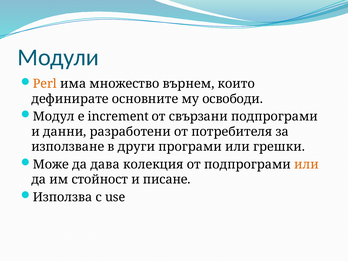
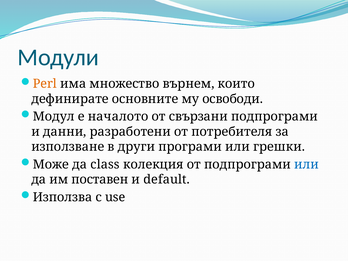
increment: increment -> началото (118, 117)
дава: дава -> class (105, 164)
или colour: orange -> blue (307, 164)
стойност: стойност -> поставен (100, 179)
писане: писане -> default (167, 179)
